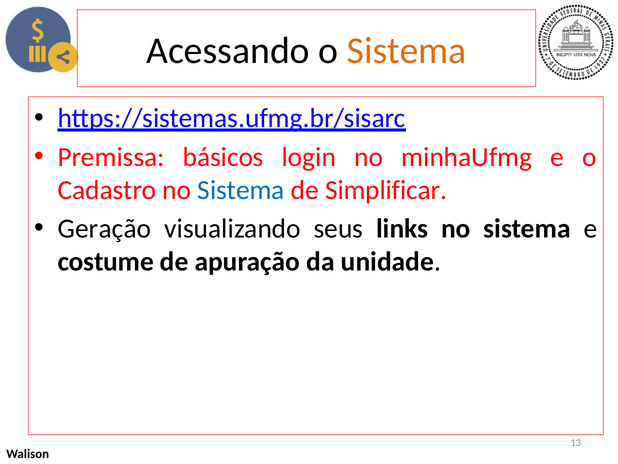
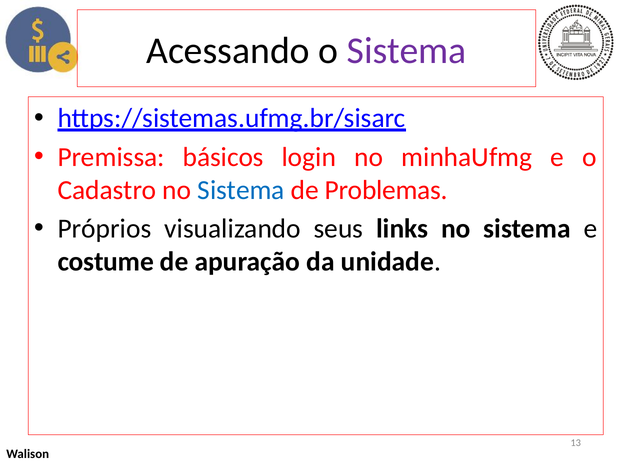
Sistema colour: orange -> purple (407, 51)
Simplificar: Simplificar -> Problemas (386, 190)
Geração: Geração -> Próprios (105, 229)
